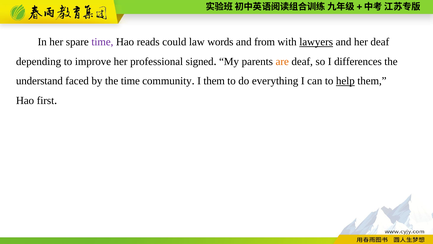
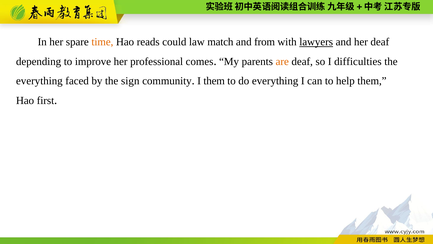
time colour: purple -> orange (102, 42)
words: words -> match (220, 42)
signed: signed -> comes (200, 61)
differences: differences -> difficulties (358, 61)
understand: understand -> everything (39, 81)
the time: time -> sign (130, 81)
help underline: present -> none (345, 81)
